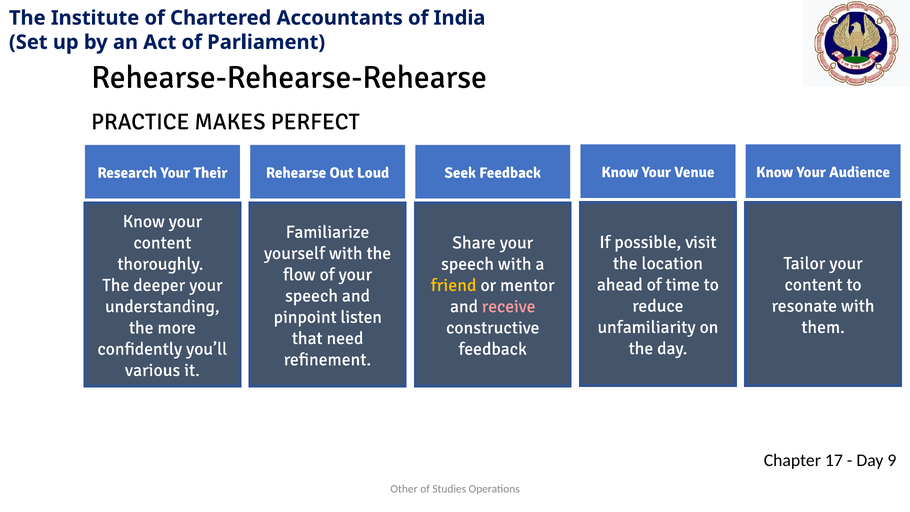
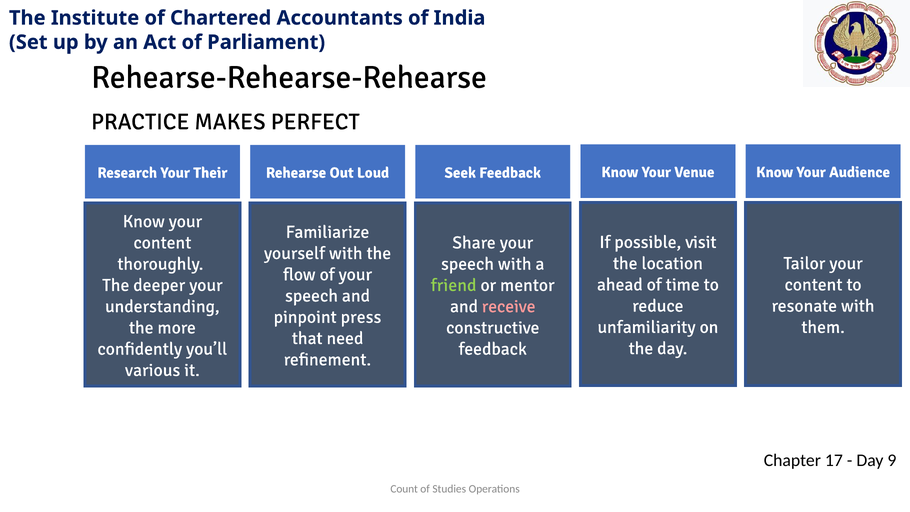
friend colour: yellow -> light green (454, 285)
listen: listen -> press (361, 317)
Other: Other -> Count (404, 489)
